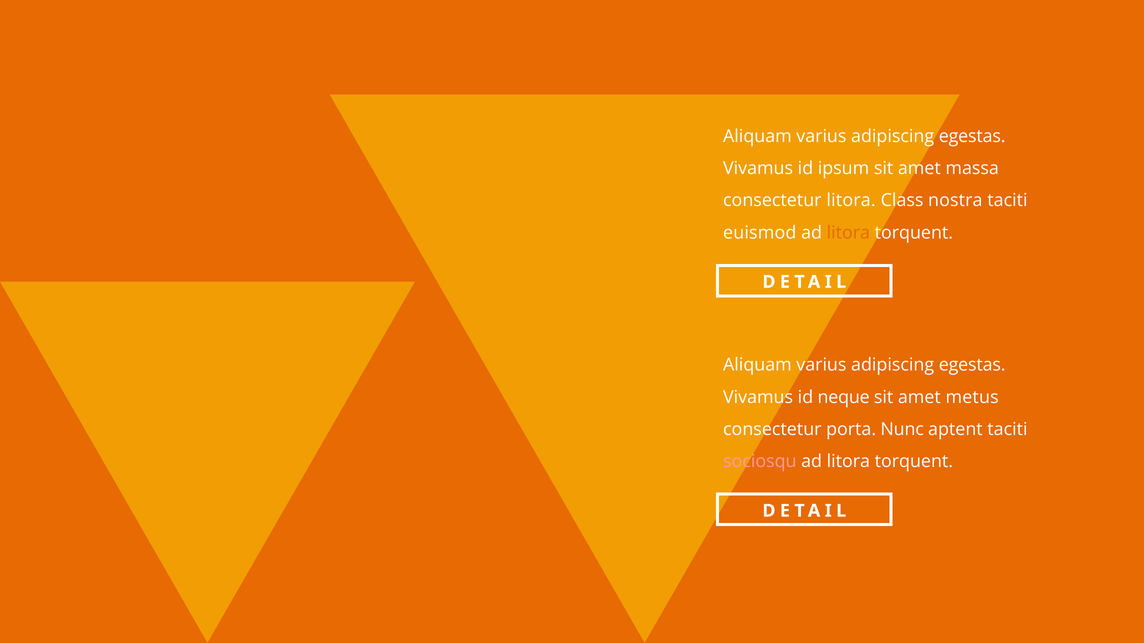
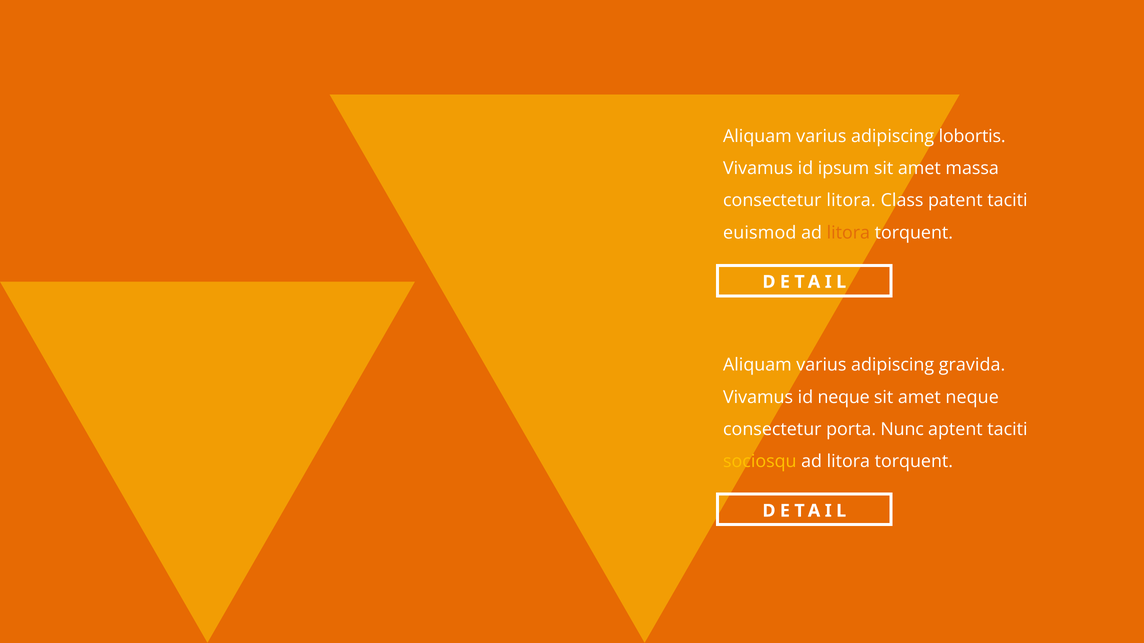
egestas: egestas -> lobortis (972, 136)
nostra: nostra -> patent (955, 201)
egestas: egestas -> gravida (972, 365)
amet metus: metus -> neque (972, 398)
sociosqu colour: pink -> yellow (760, 462)
